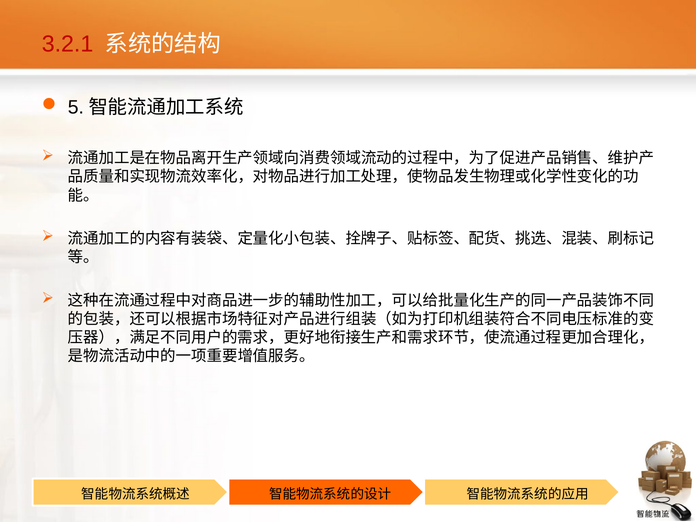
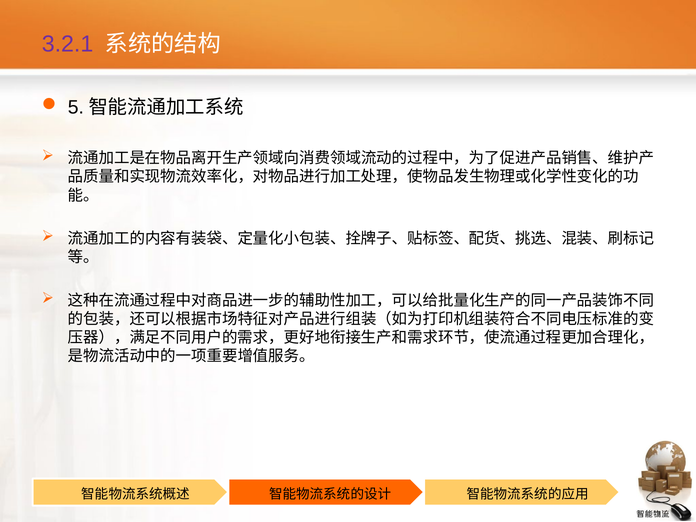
3.2.1 colour: red -> purple (68, 44)
